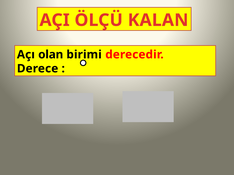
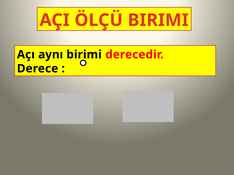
ÖLÇÜ KALAN: KALAN -> BIRIMI (158, 20)
olan: olan -> aynı (51, 55)
